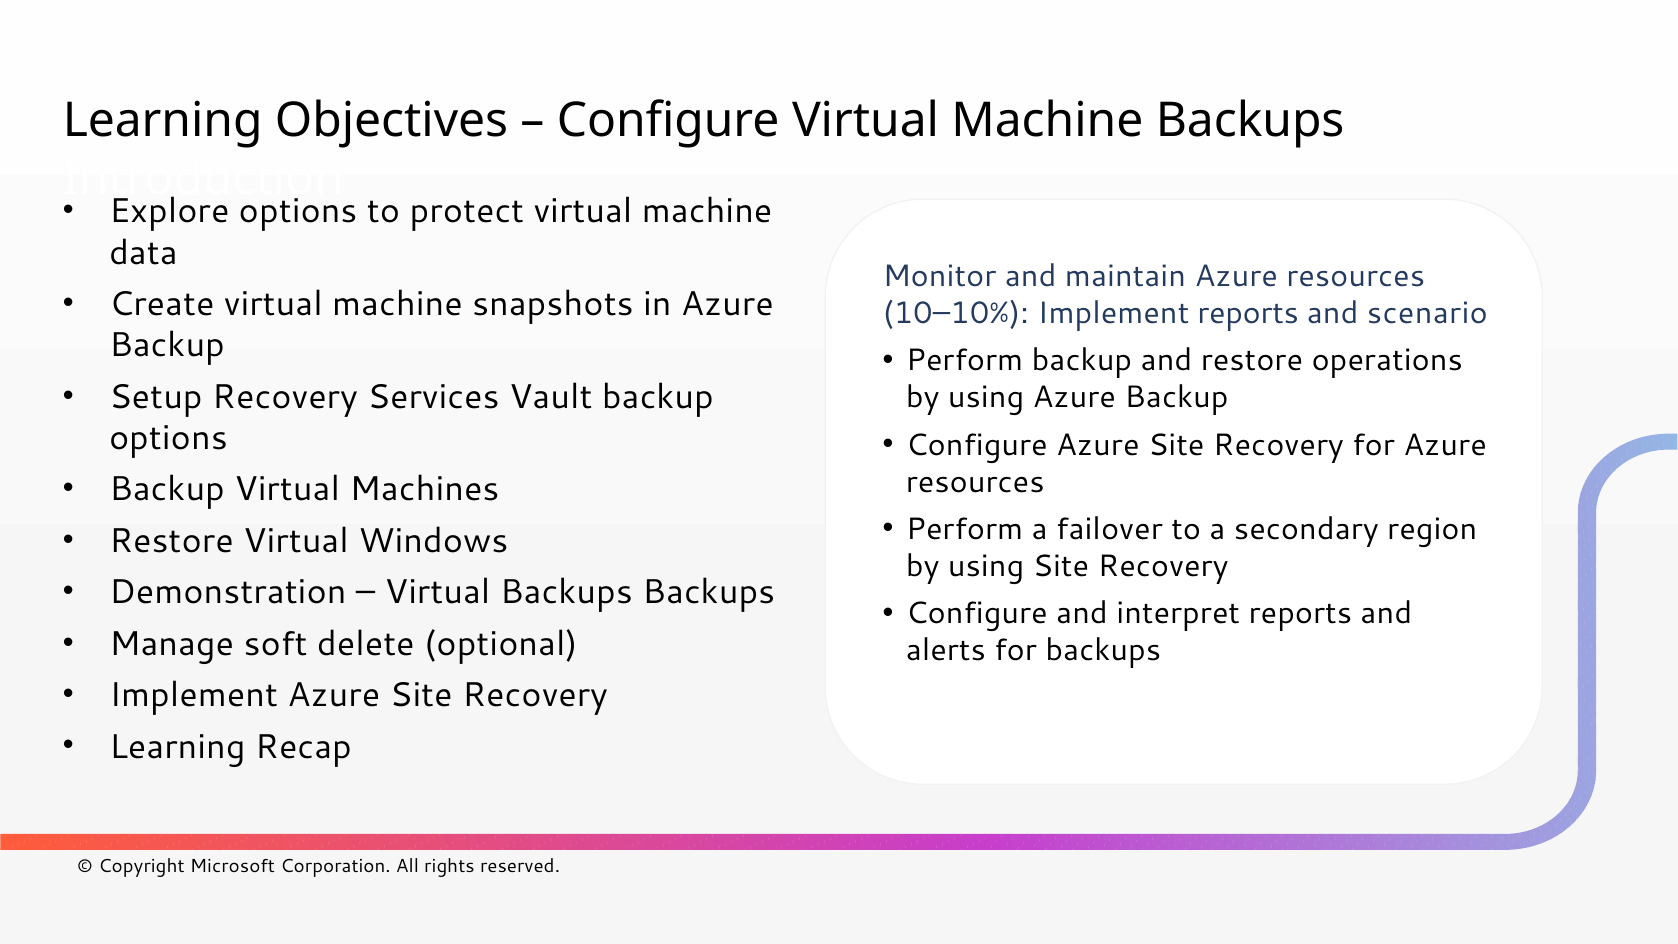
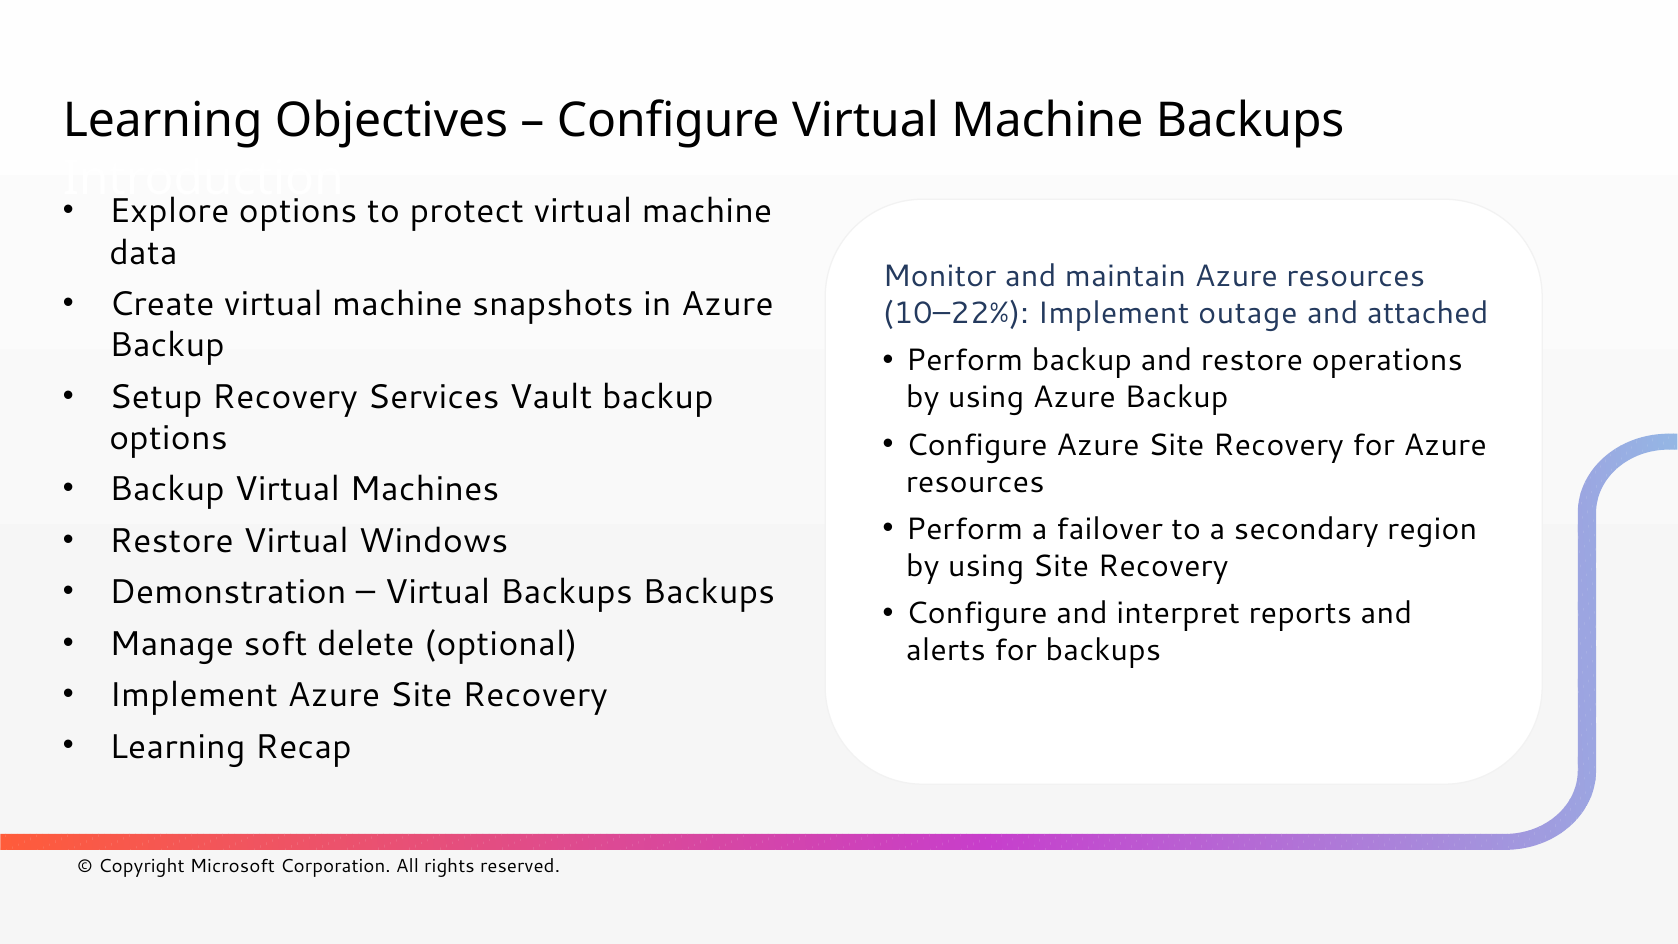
10–10%: 10–10% -> 10–22% (956, 313)
Implement reports: reports -> outage (1248, 313)
scenario: scenario -> attached (1428, 313)
